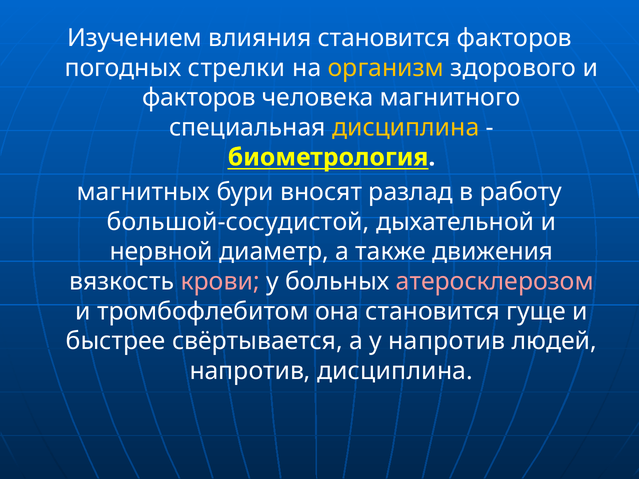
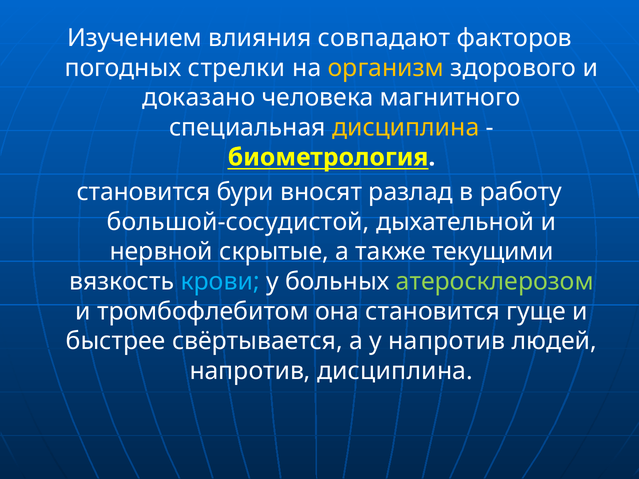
влияния становится: становится -> совпадают (384, 38)
факторов: факторов -> доказано (199, 98)
магнитных: магнитных -> становится (144, 192)
диаметр: диаметр -> скрытые (274, 252)
движения: движения -> текущими (493, 252)
крови colour: pink -> light blue (220, 282)
атеросклерозом colour: pink -> light green (495, 282)
